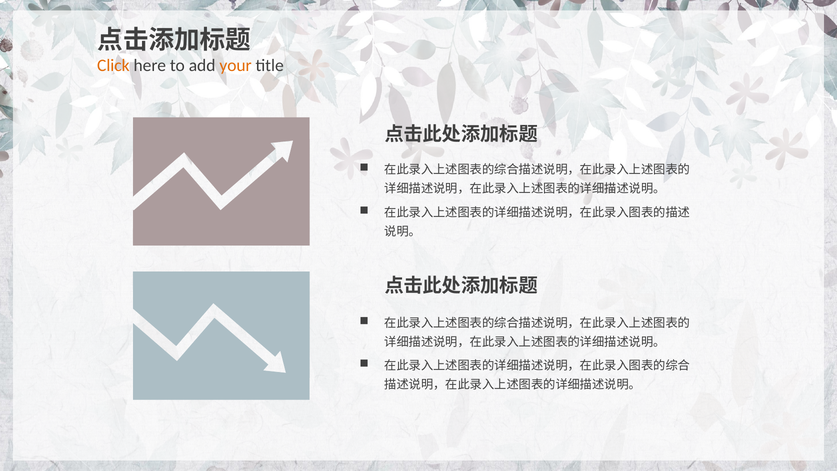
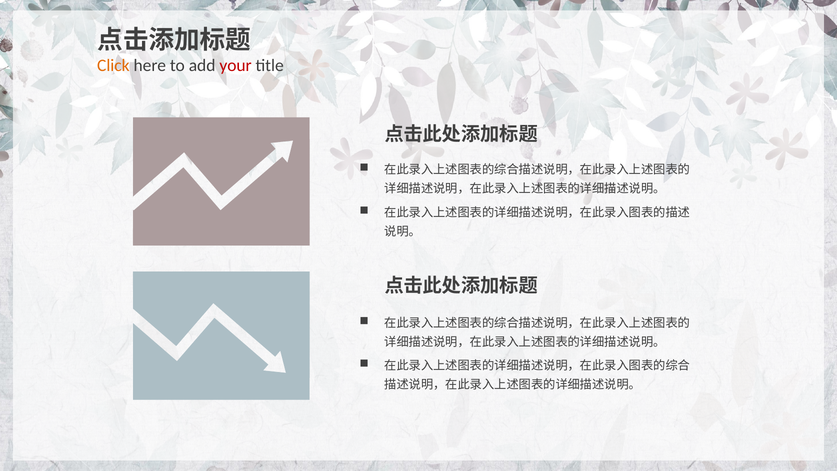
your colour: orange -> red (236, 66)
